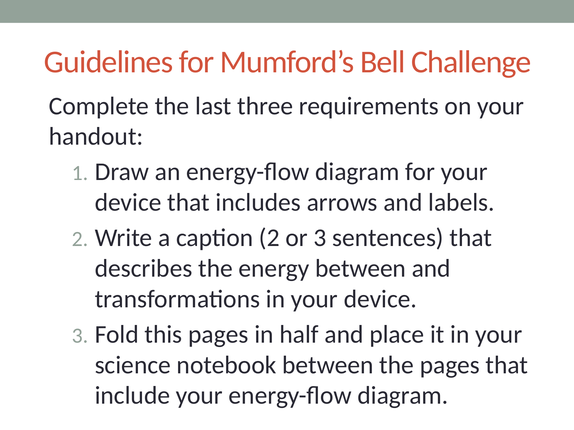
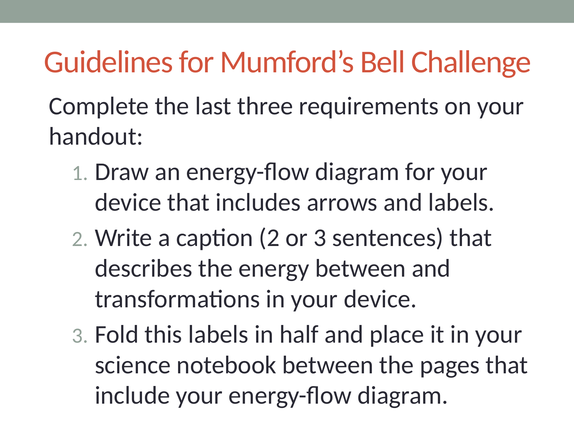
this pages: pages -> labels (218, 335)
